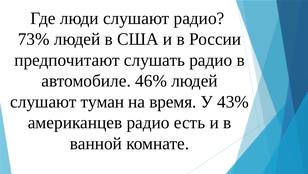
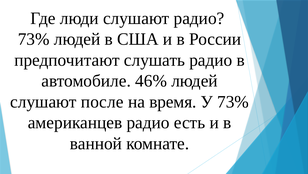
туман: туман -> после (102, 101)
У 43%: 43% -> 73% (233, 101)
